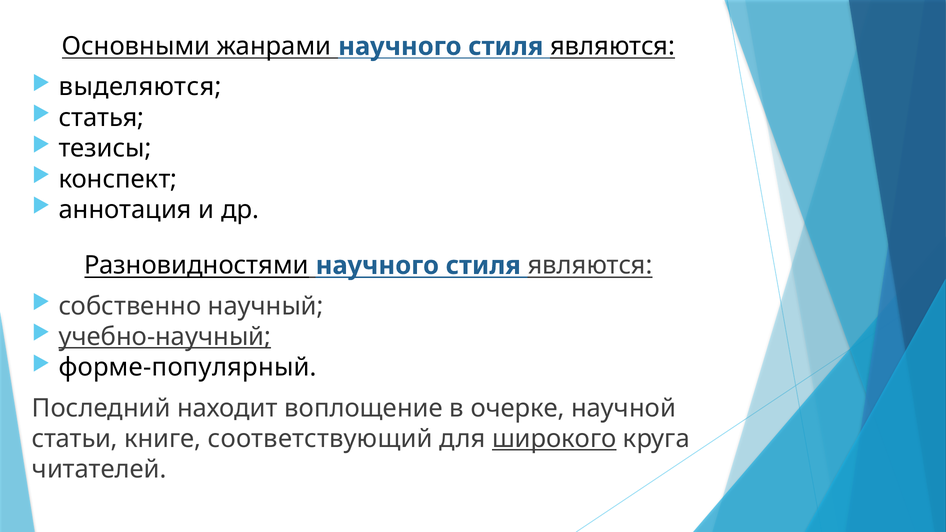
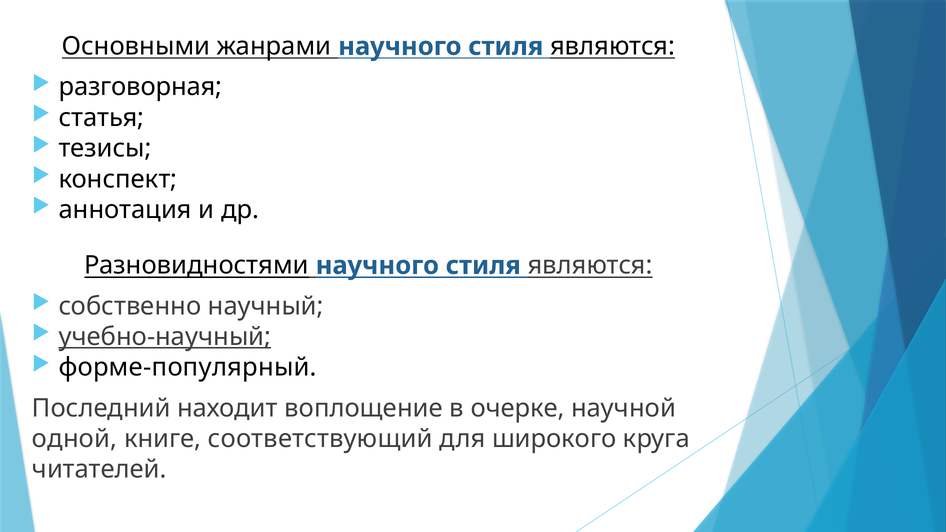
выделяются: выделяются -> разговорная (140, 87)
статьи: статьи -> одной (75, 439)
широкого underline: present -> none (554, 439)
